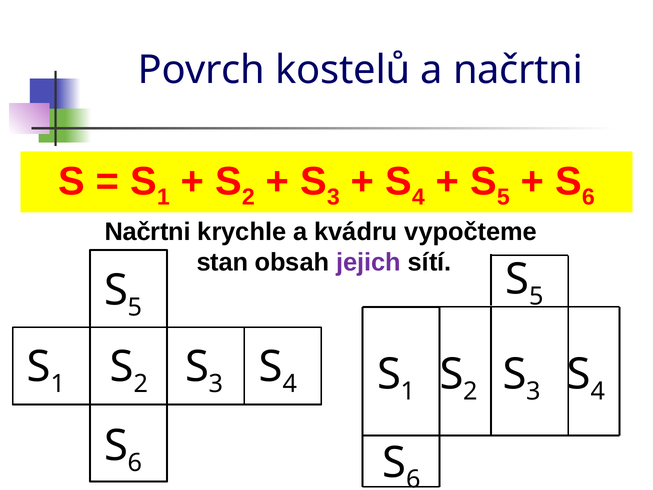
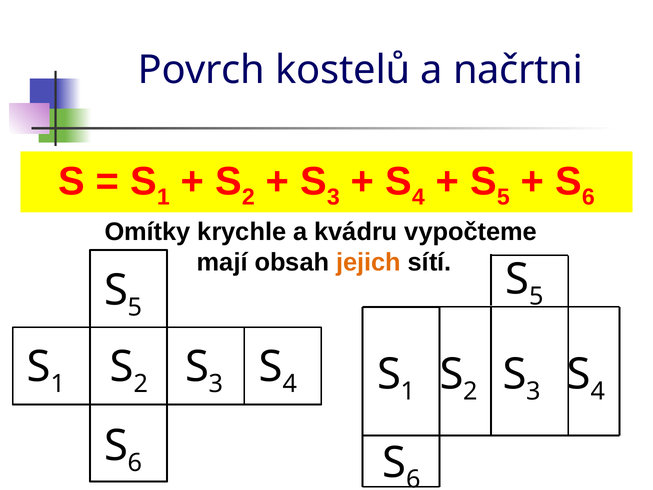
Načrtni: Načrtni -> Omítky (147, 232)
stan: stan -> mají (222, 262)
jejich colour: purple -> orange (369, 262)
